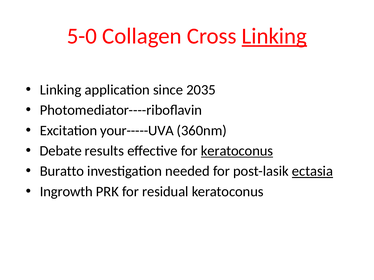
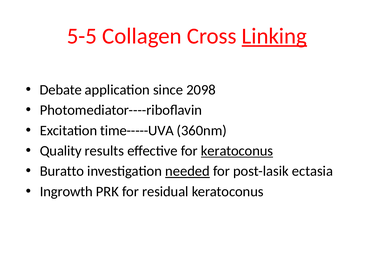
5-0: 5-0 -> 5-5 (82, 36)
Linking: Linking -> Debate (61, 90)
2035: 2035 -> 2098 (201, 90)
your-----UVA: your-----UVA -> time-----UVA (137, 131)
Debate: Debate -> Quality (61, 151)
needed underline: none -> present (187, 172)
ectasia underline: present -> none (312, 172)
